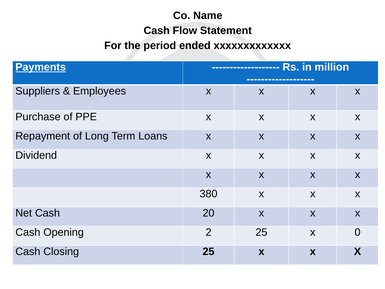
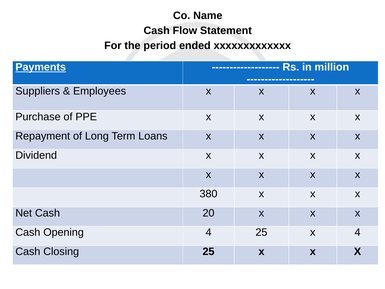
Opening 2: 2 -> 4 (209, 232)
x 0: 0 -> 4 (358, 232)
